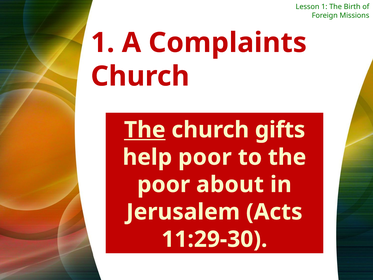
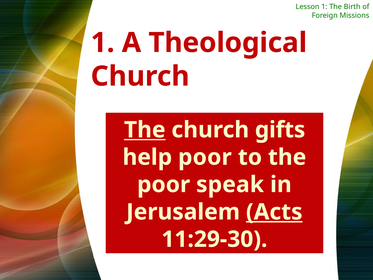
Complaints: Complaints -> Theological (228, 43)
about: about -> speak (230, 184)
Acts underline: none -> present (274, 212)
